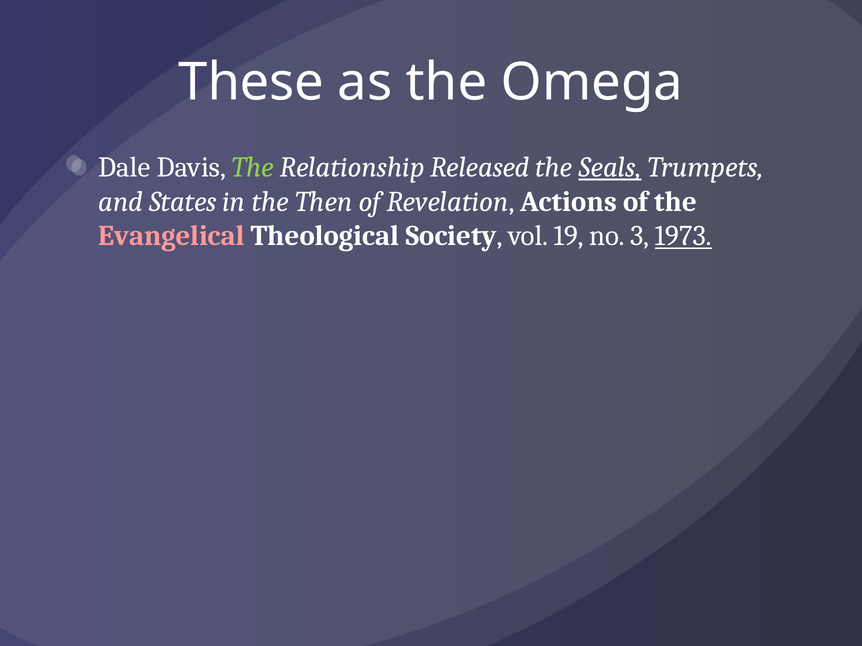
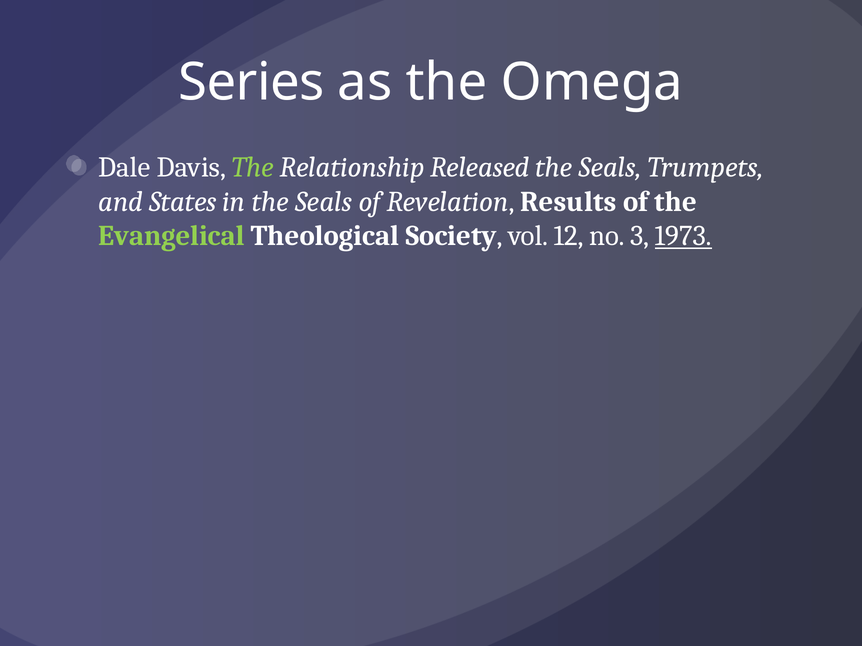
These: These -> Series (251, 83)
Seals underline: present -> none (610, 167)
in the Then: Then -> Seals (324, 202)
Actions: Actions -> Results (568, 202)
Evangelical colour: pink -> light green (171, 236)
19: 19 -> 12 (569, 236)
